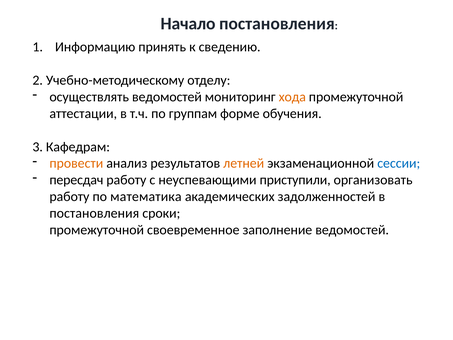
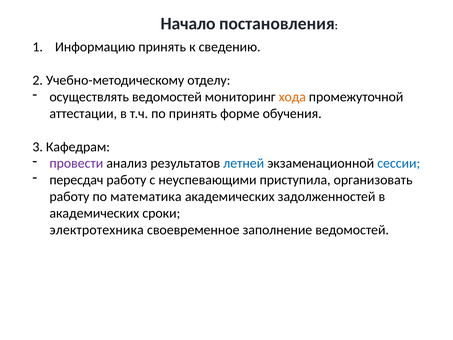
по группам: группам -> принять (193, 113)
провести colour: orange -> purple (76, 163)
летней colour: orange -> blue (244, 163)
приступили: приступили -> приступила (295, 180)
постановления: постановления -> академических (94, 213)
промежуточной: промежуточной -> электротехника (97, 230)
